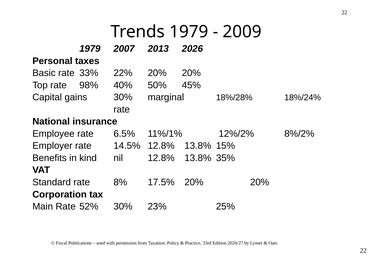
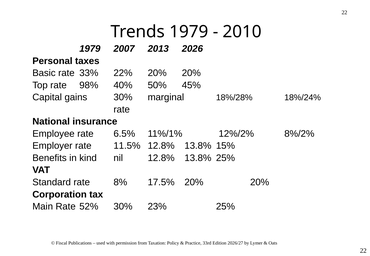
2009: 2009 -> 2010 (242, 32)
14.5%: 14.5% -> 11.5% (127, 146)
13.8% 35%: 35% -> 25% (226, 158)
